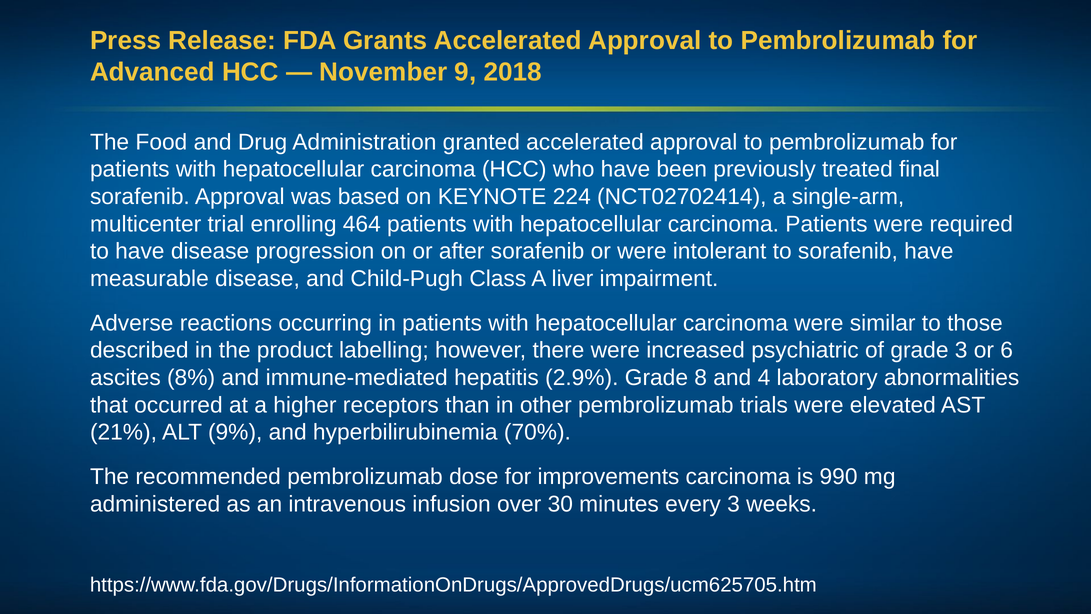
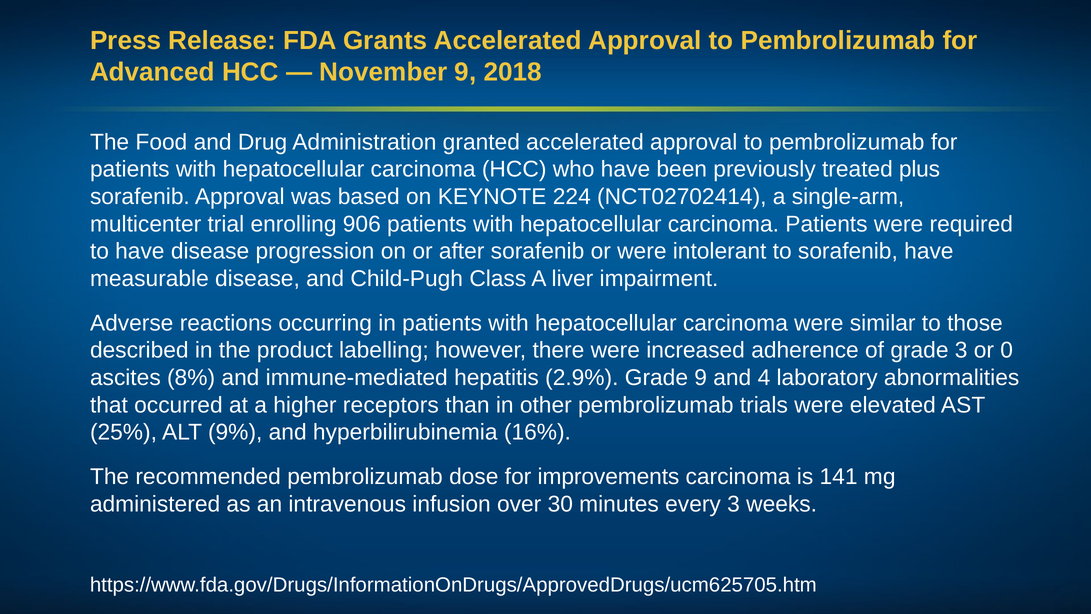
final: final -> plus (920, 169)
464: 464 -> 906 (362, 224)
psychiatric: psychiatric -> adherence (805, 350)
6: 6 -> 0 (1007, 350)
Grade 8: 8 -> 9 (701, 378)
21%: 21% -> 25% (123, 432)
70%: 70% -> 16% (537, 432)
990: 990 -> 141 (839, 477)
